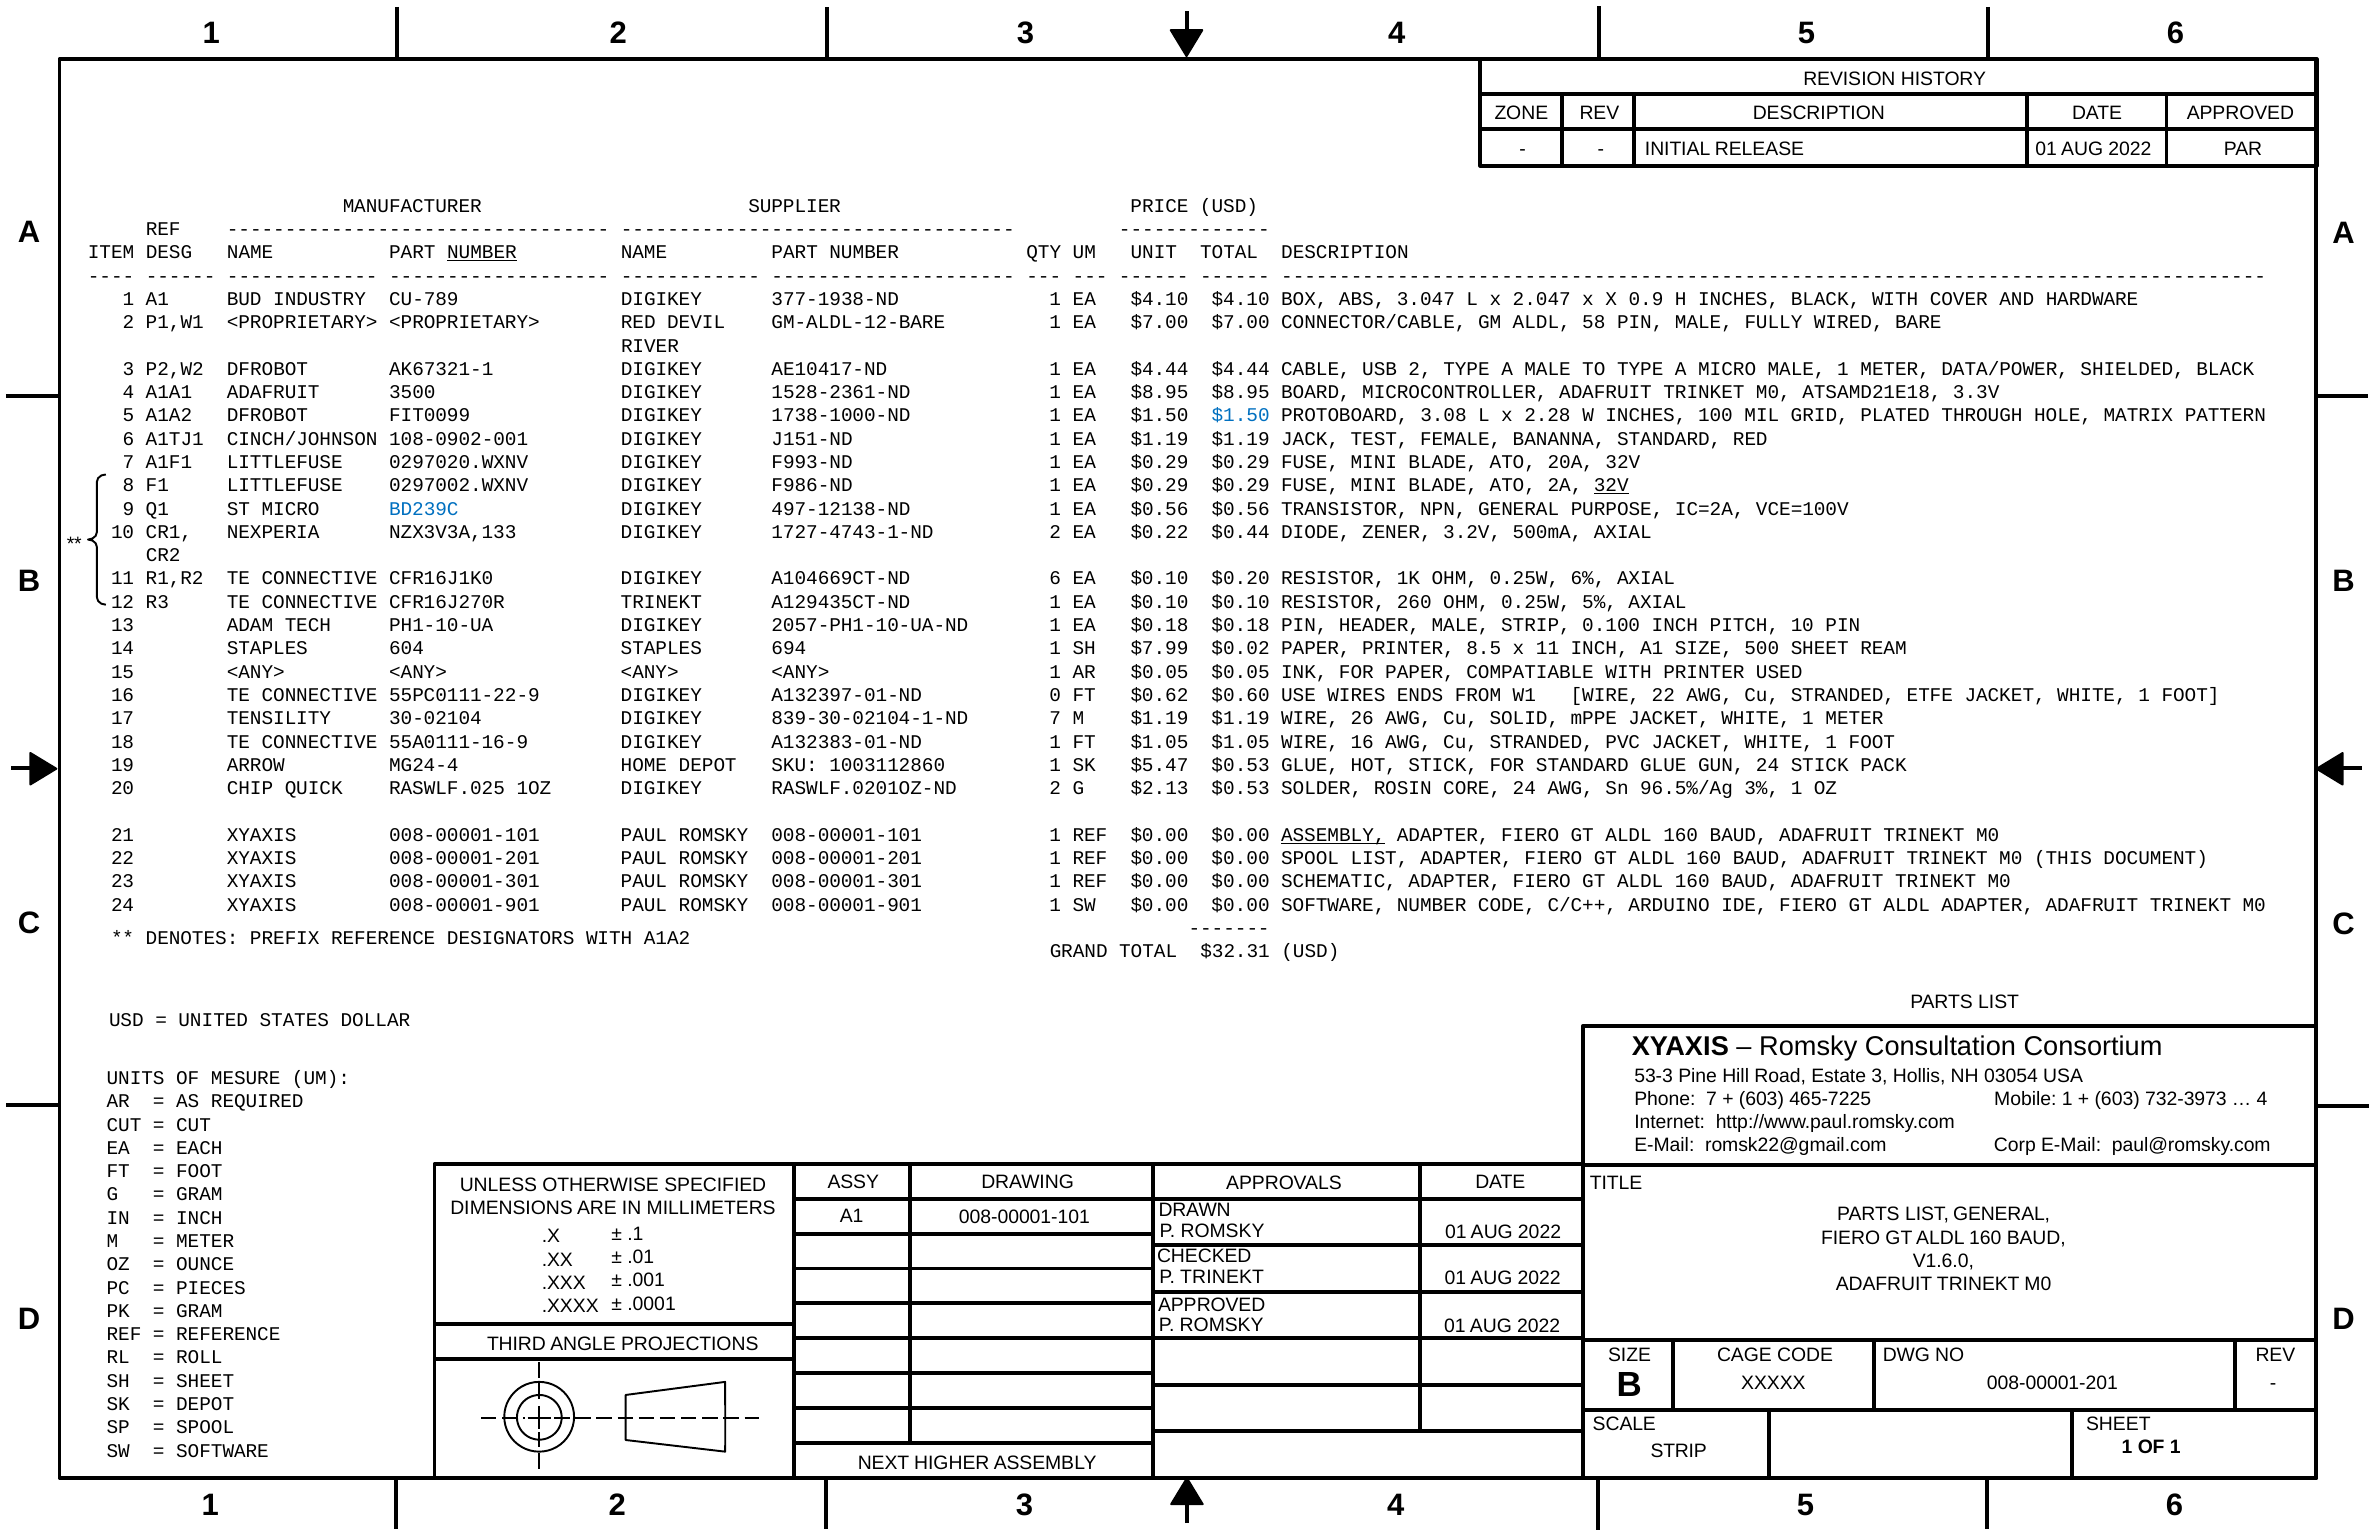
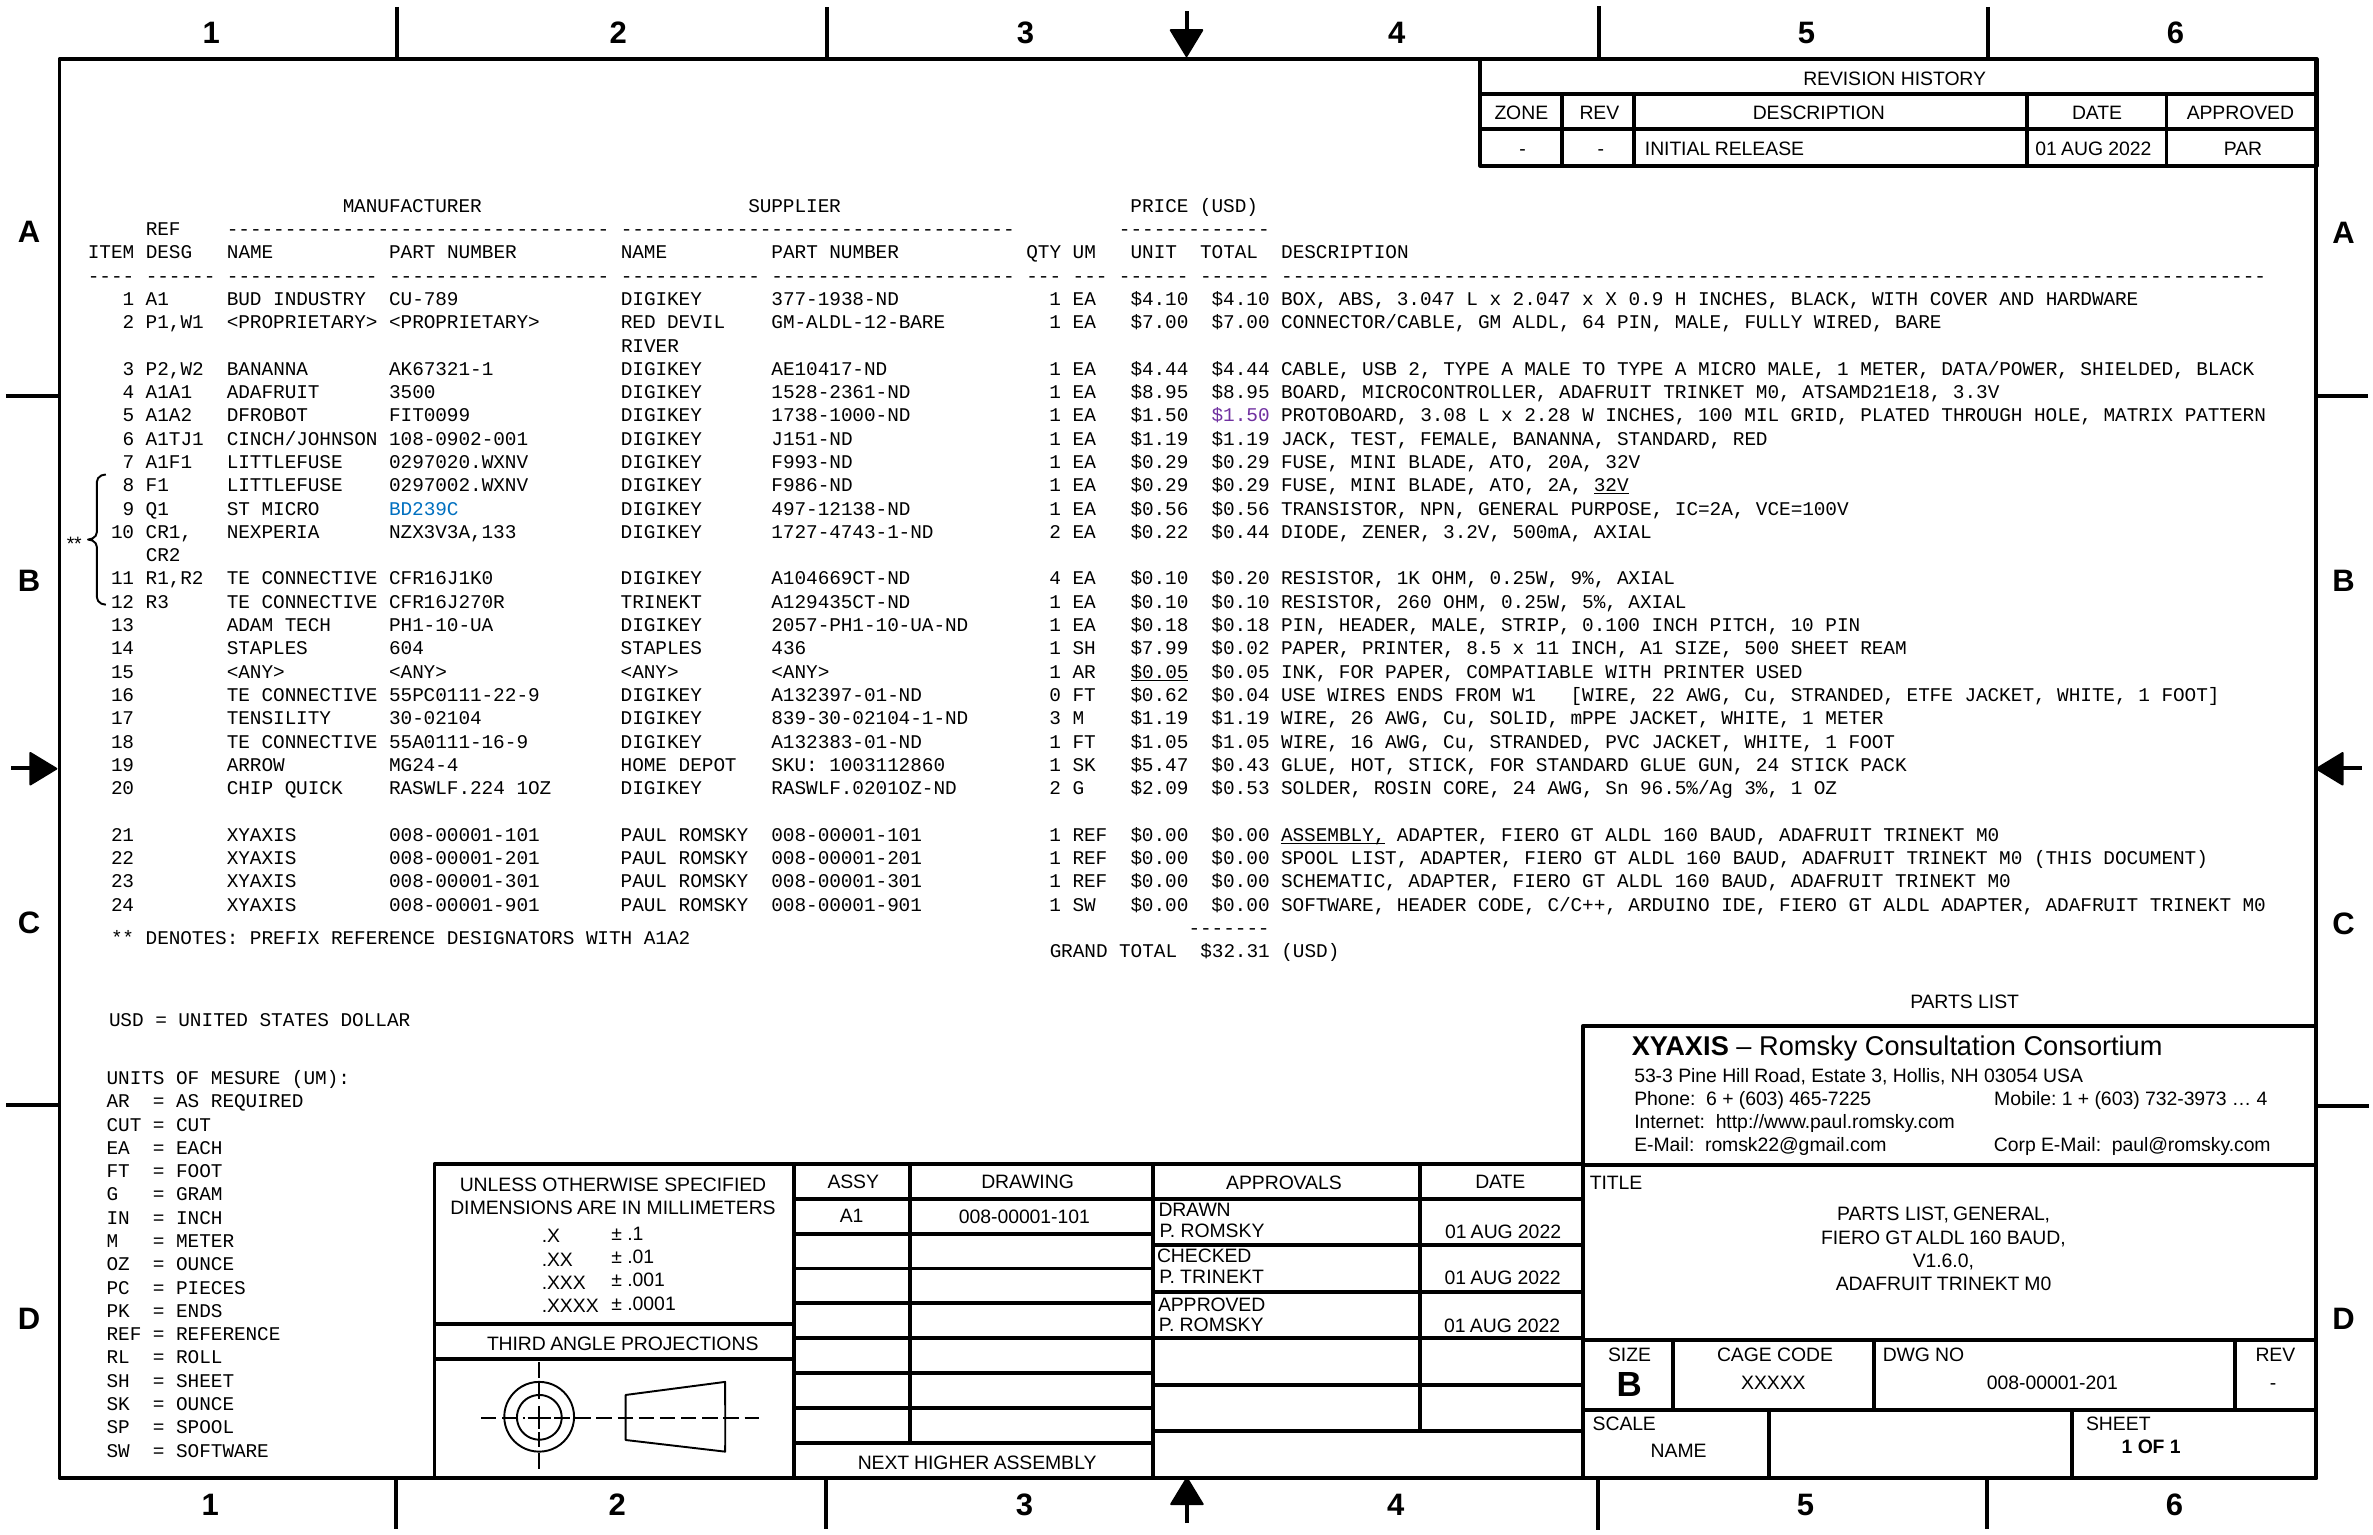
NUMBER underline: present -> none (482, 253)
58: 58 -> 64 (1594, 322)
P2,W2 DFROBOT: DFROBOT -> BANANNA (267, 369)
$1.50 colour: blue -> purple (1241, 416)
A104669CT-ND 6: 6 -> 4 (1055, 579)
6%: 6% -> 9% (1588, 579)
694: 694 -> 436 (789, 649)
$0.05 underline: none -> present (1160, 672)
$0.60: $0.60 -> $0.04 (1241, 695)
839-30-02104-1-ND 7: 7 -> 3 (1055, 719)
$5.47 $0.53: $0.53 -> $0.43 (1241, 765)
RASWLF.025: RASWLF.025 -> RASWLF.224 (447, 788)
$2.13: $2.13 -> $2.09 (1160, 788)
SOFTWARE NUMBER: NUMBER -> HEADER (1432, 905)
7: 7 -> 6 (1712, 1099)
GRAM: GRAM -> ENDS (199, 1311)
DEPOT: DEPOT -> OUNCE (205, 1405)
STRIP: STRIP -> NAME (1679, 1452)
